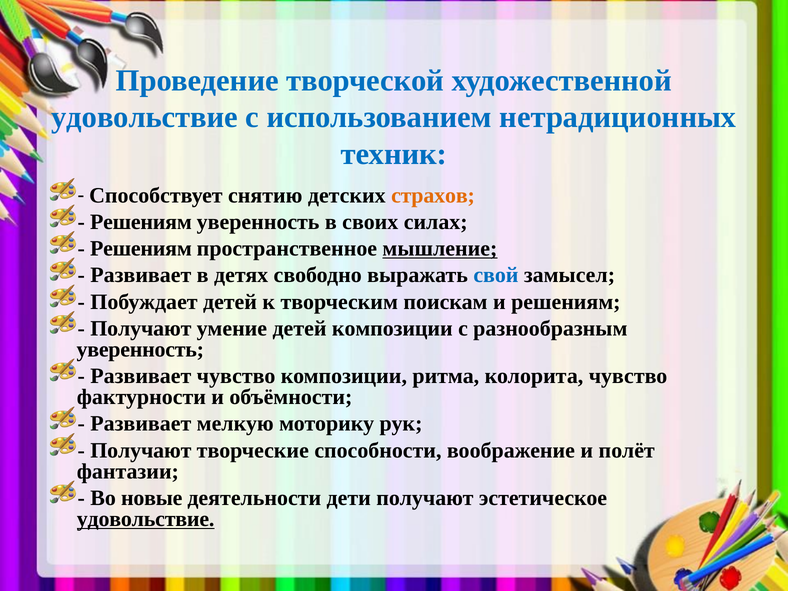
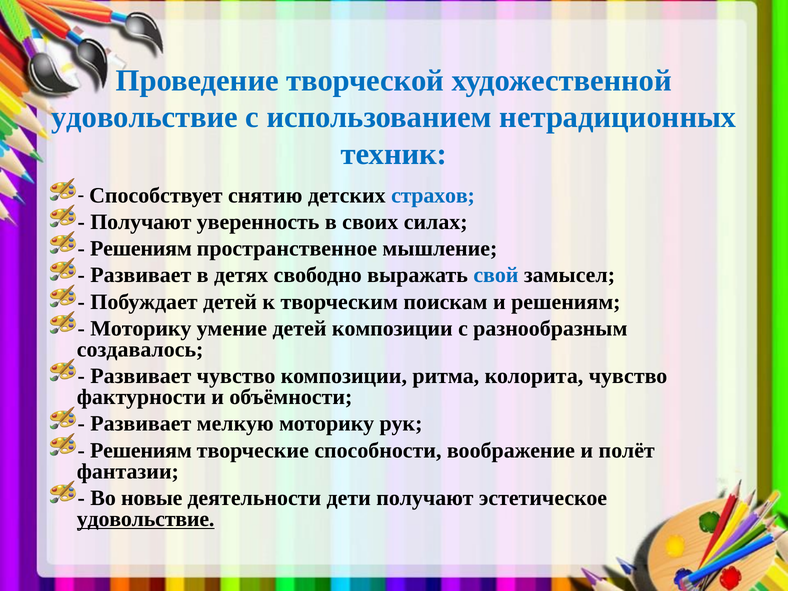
страхов colour: orange -> blue (433, 195)
Решениям: Решениям -> Получают (141, 222)
мышление underline: present -> none (440, 249)
Получают: Получают -> Моторику (141, 328)
уверенность: уверенность -> создавалось (140, 349)
Получают: Получают -> Решениям (141, 450)
